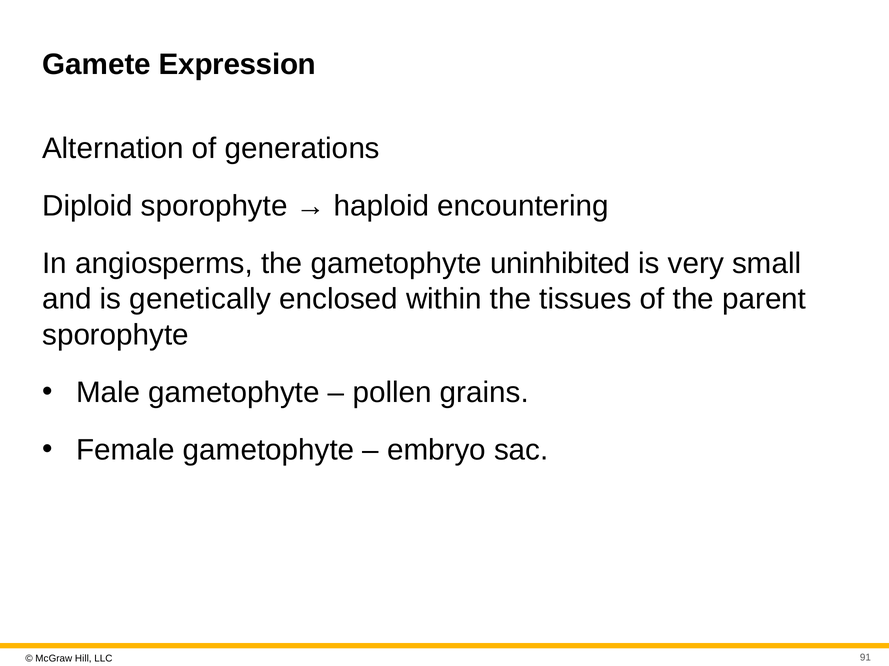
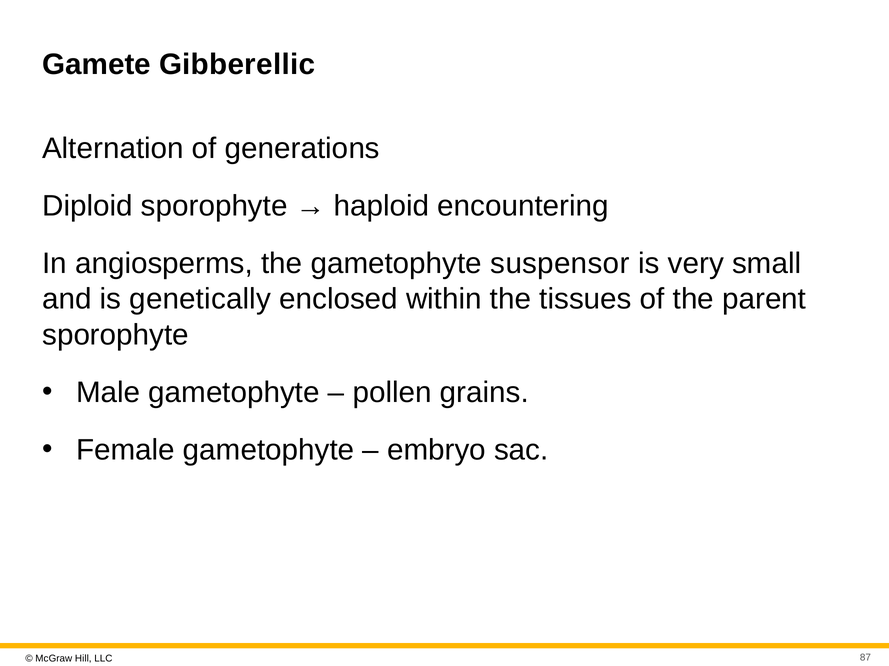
Expression: Expression -> Gibberellic (237, 65)
uninhibited: uninhibited -> suspensor (560, 264)
91: 91 -> 87 (865, 658)
